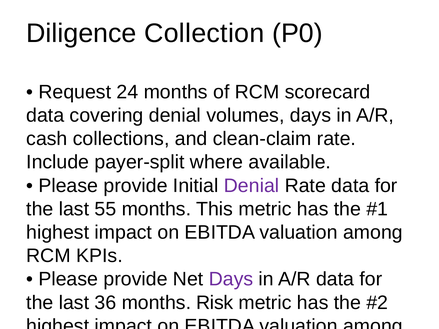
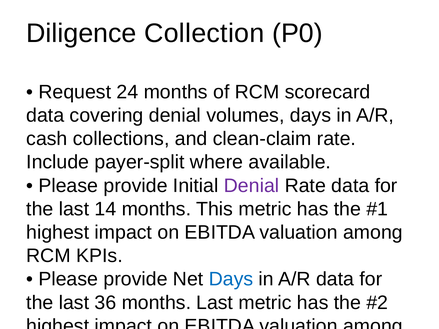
55: 55 -> 14 (105, 209)
Days colour: purple -> blue (231, 279)
months Risk: Risk -> Last (215, 303)
